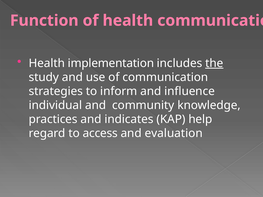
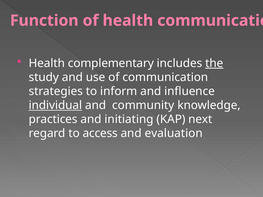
implementation: implementation -> complementary (111, 63)
individual underline: none -> present (55, 105)
indicates: indicates -> initiating (129, 119)
help: help -> next (200, 119)
